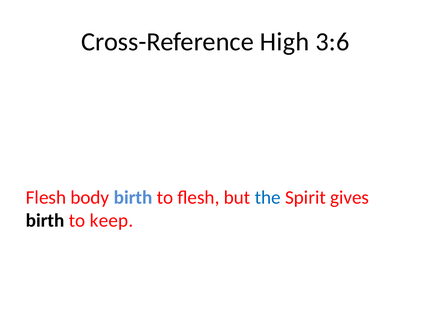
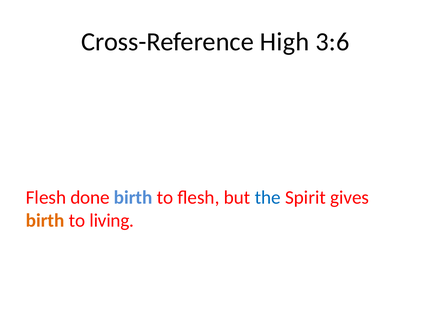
body: body -> done (90, 198)
birth colour: black -> orange (45, 221)
keep: keep -> living (112, 221)
